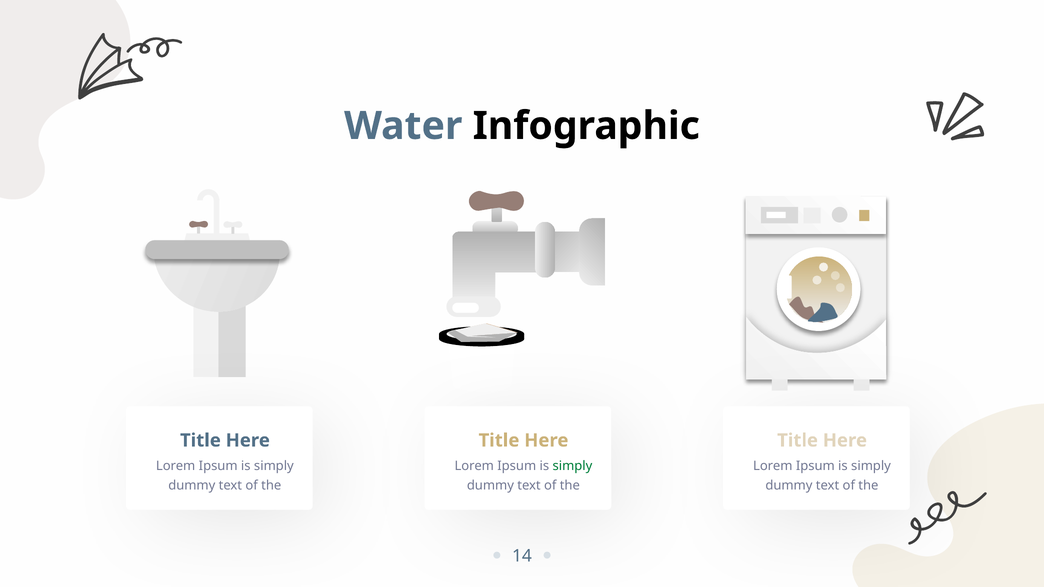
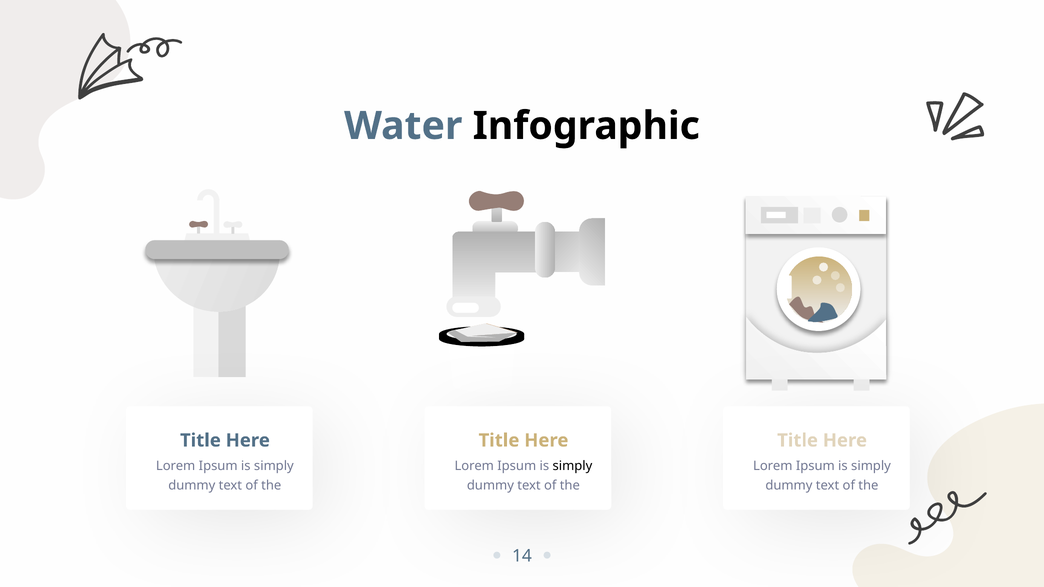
simply colour: green -> black (572, 466)
